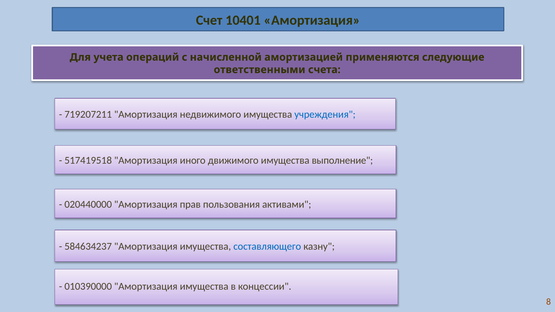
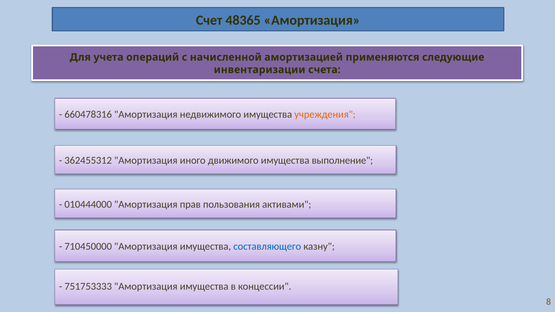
10401: 10401 -> 48365 (243, 20)
ответственными: ответственными -> инвентаризации (260, 70)
719207211: 719207211 -> 660478316 (88, 115)
учреждения colour: blue -> orange (325, 115)
517419518: 517419518 -> 362455312 (88, 161)
020440000: 020440000 -> 010444000 (88, 204)
584634237: 584634237 -> 710450000 (88, 247)
010390000: 010390000 -> 751753333 (88, 287)
